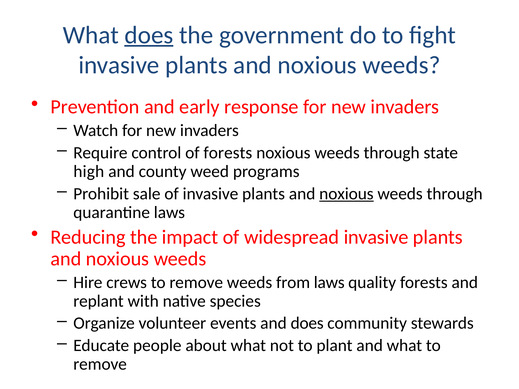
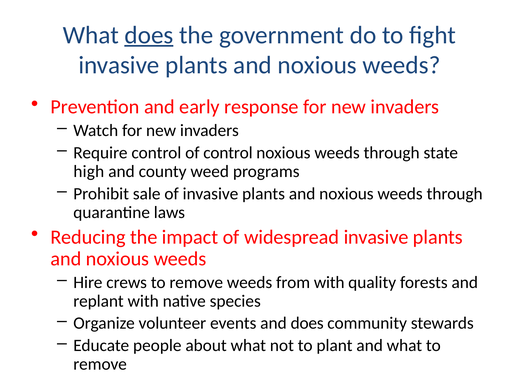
of forests: forests -> control (228, 153)
noxious underline: present -> none (346, 194)
from laws: laws -> with (329, 282)
